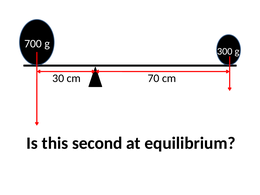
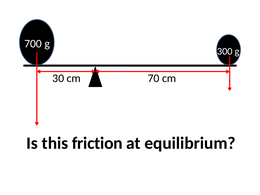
second: second -> friction (97, 143)
